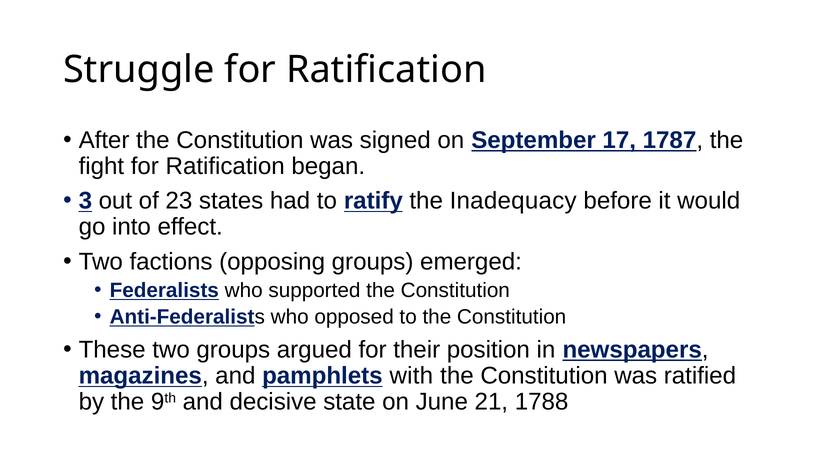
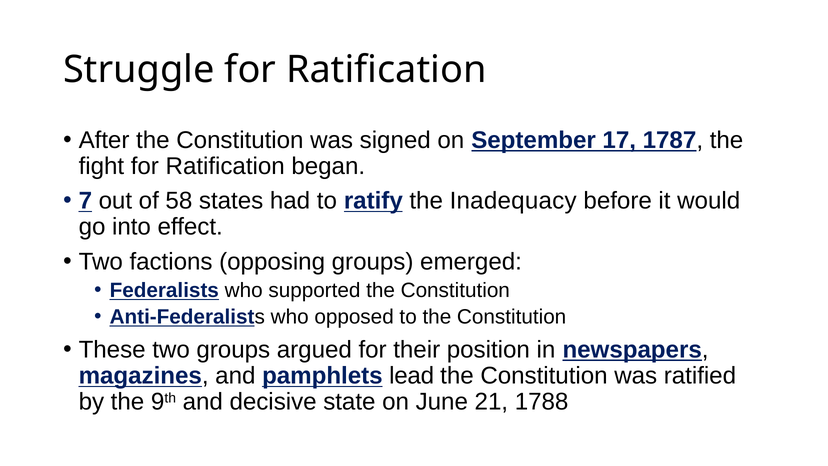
3: 3 -> 7 (85, 201)
23: 23 -> 58 (179, 201)
with: with -> lead (412, 376)
